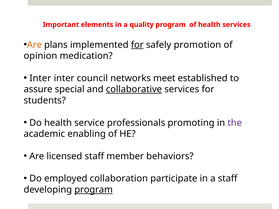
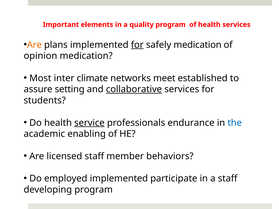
safely promotion: promotion -> medication (198, 45)
Inter: Inter -> Most (40, 78)
council: council -> climate (92, 78)
special: special -> setting (70, 89)
service underline: none -> present (89, 123)
promoting: promoting -> endurance (191, 123)
the colour: purple -> blue (235, 123)
employed collaboration: collaboration -> implemented (119, 179)
program underline: present -> none (94, 190)
